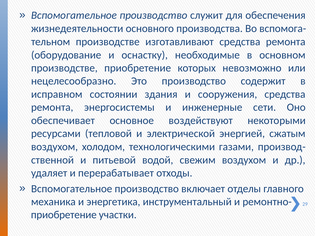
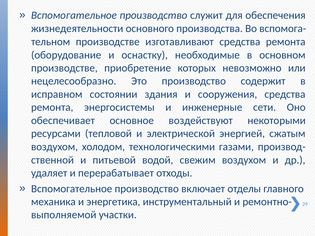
приобретение: приобретение -> выполняемой (64, 215)
